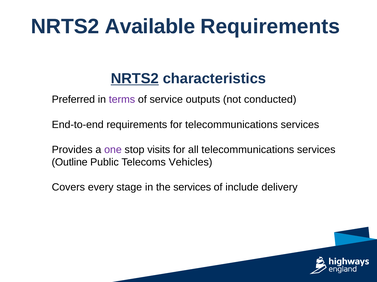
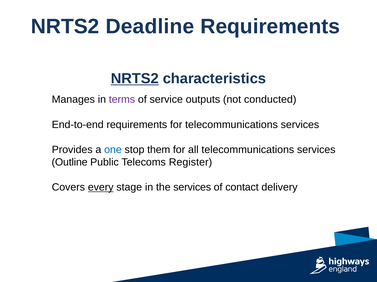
Available: Available -> Deadline (150, 27)
Preferred: Preferred -> Manages (73, 100)
one colour: purple -> blue (113, 150)
visits: visits -> them (159, 150)
Vehicles: Vehicles -> Register (191, 163)
every underline: none -> present (101, 188)
include: include -> contact (242, 188)
